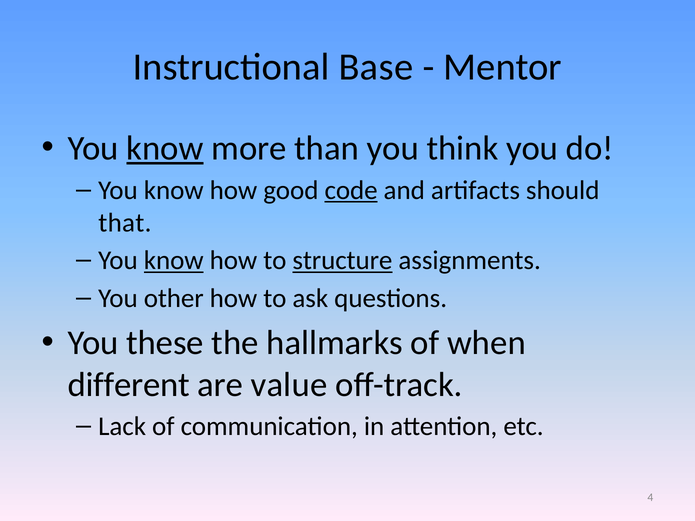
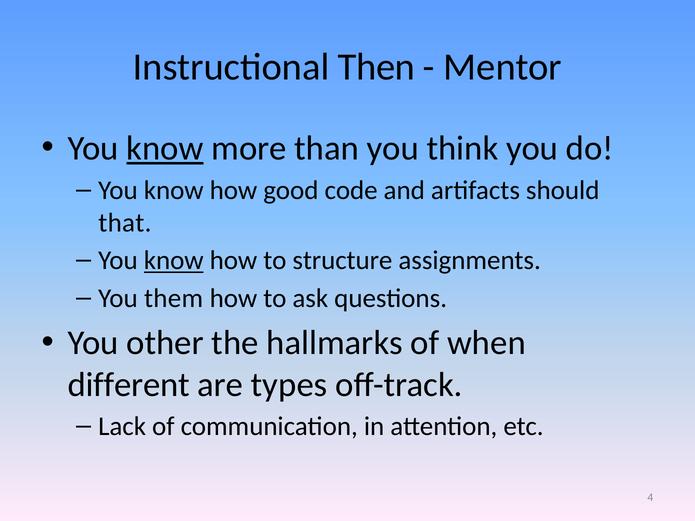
Base: Base -> Then (376, 67)
code underline: present -> none (351, 190)
structure underline: present -> none (342, 261)
other: other -> them (174, 299)
these: these -> other (165, 343)
value: value -> types (289, 385)
